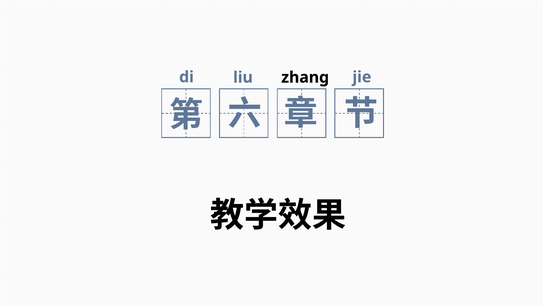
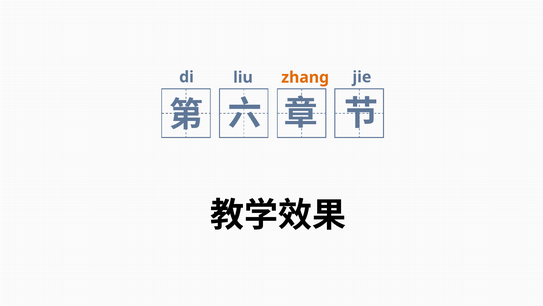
zhang colour: black -> orange (305, 77)
